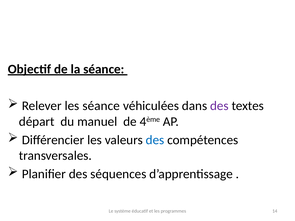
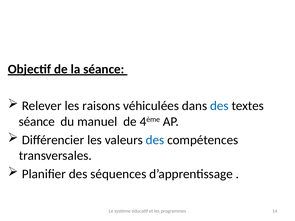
les séance: séance -> raisons (101, 106)
des colour: purple -> blue (219, 106)
départ: départ -> séance (37, 122)
